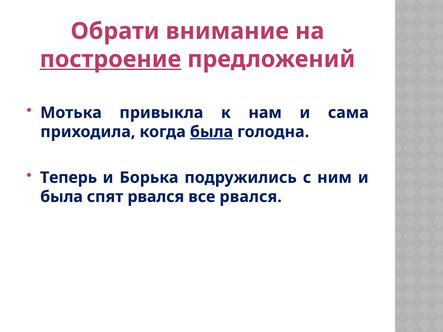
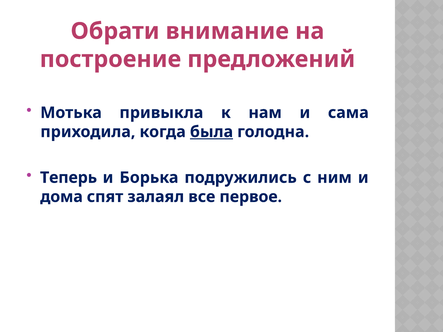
построение underline: present -> none (110, 59)
была: была -> дома (62, 197)
спят рвался: рвался -> залаял (156, 197)
все рвался: рвался -> первое (251, 197)
